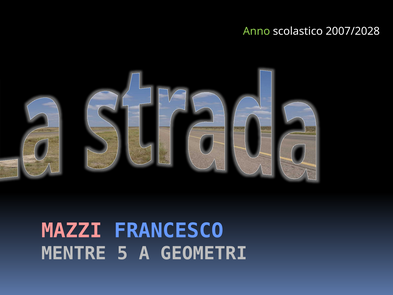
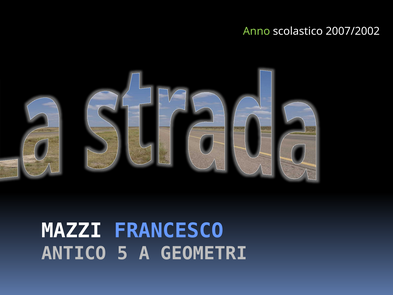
2007/2028: 2007/2028 -> 2007/2002 (353, 31)
MAZZI colour: pink -> white (72, 230)
MENTRE: MENTRE -> ANTICO (74, 253)
